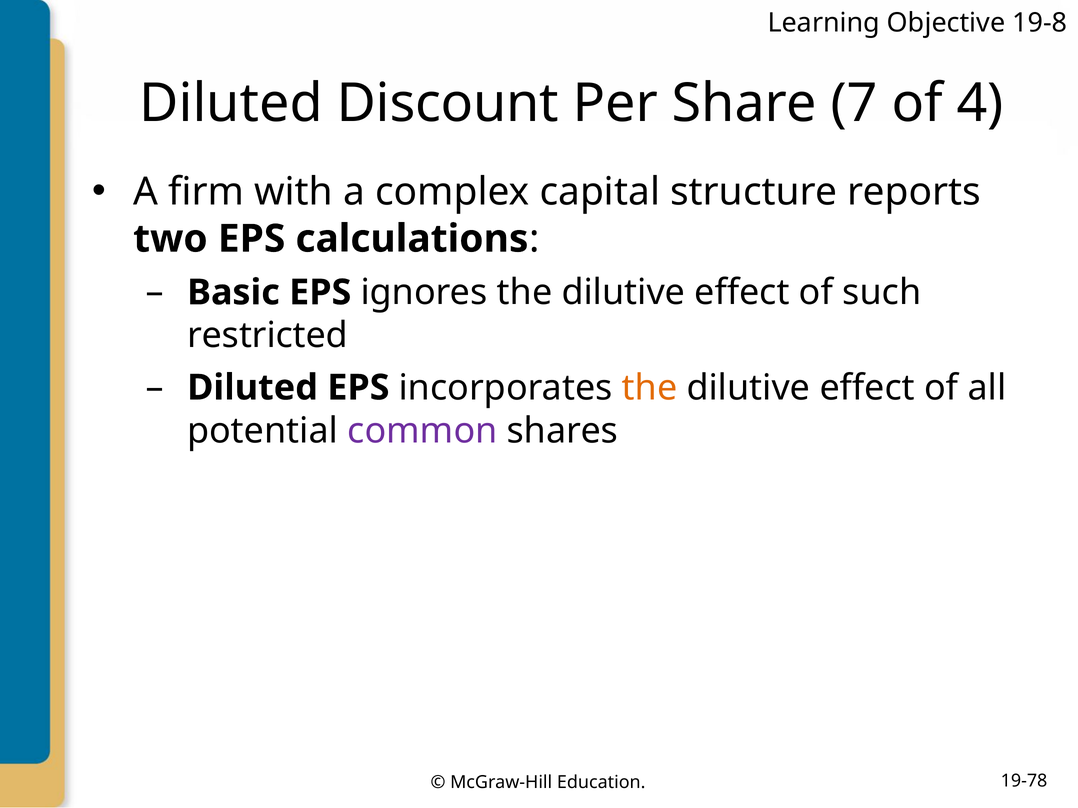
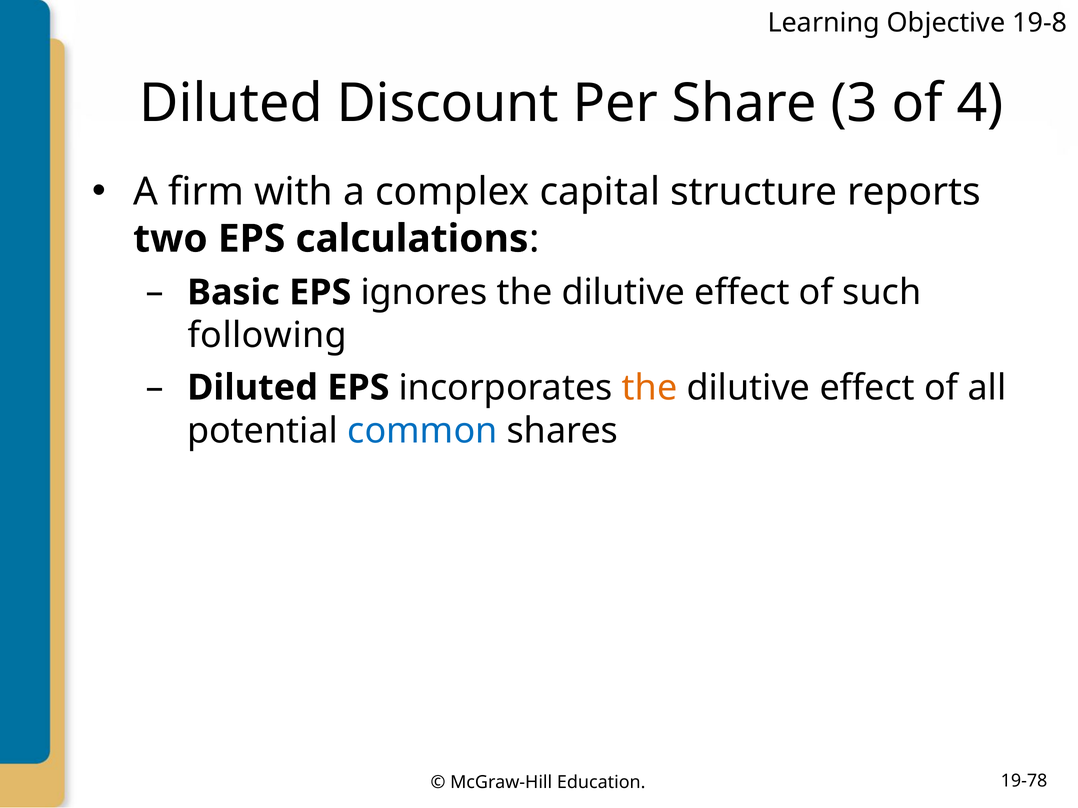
7: 7 -> 3 (854, 104)
restricted: restricted -> following (267, 336)
common colour: purple -> blue (422, 431)
